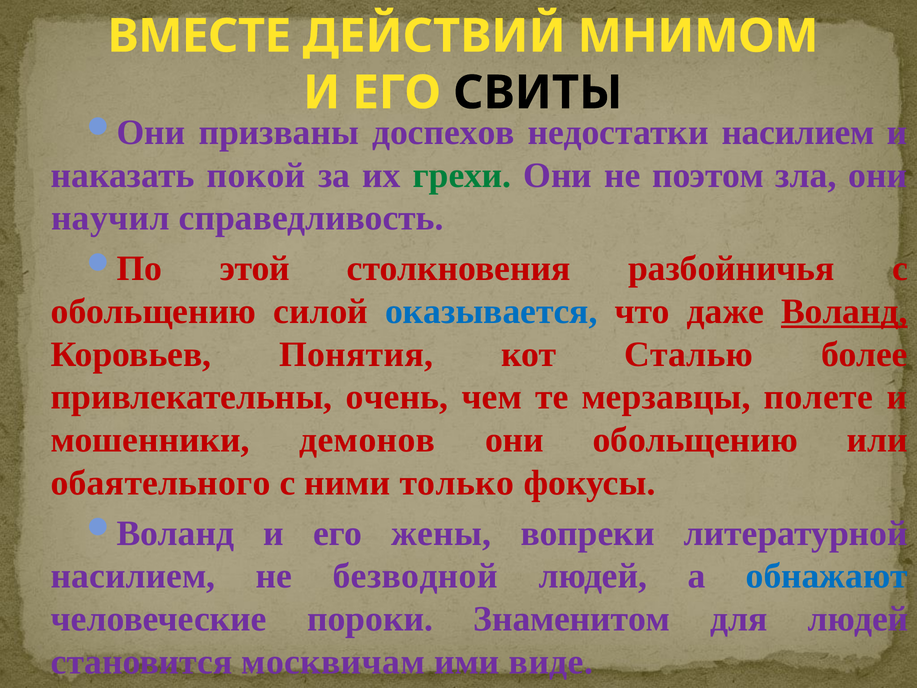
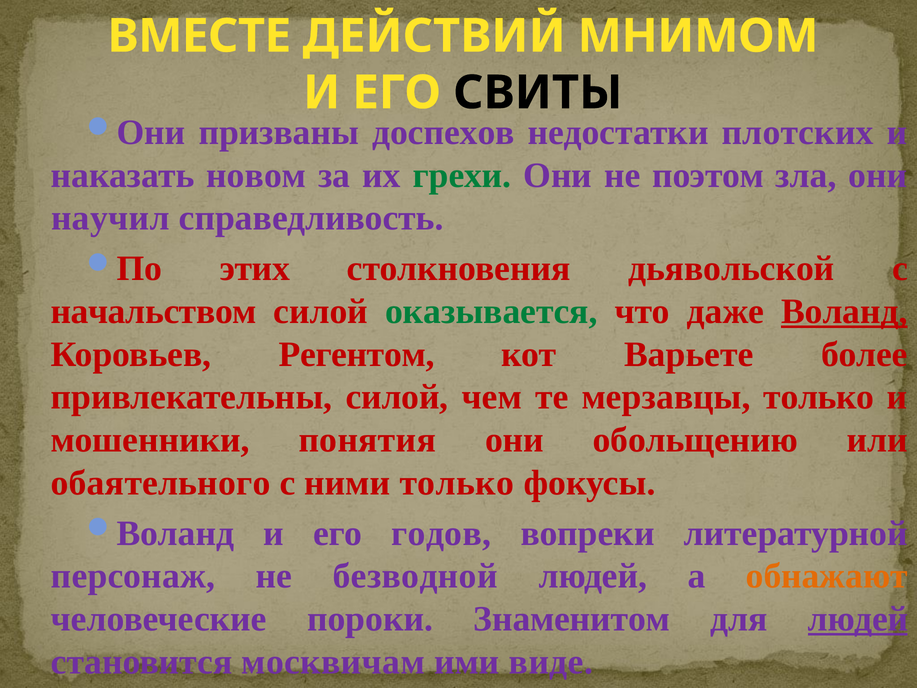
недостатки насилием: насилием -> плотских (798, 132)
покой: покой -> новом (256, 175)
этой: этой -> этих (255, 269)
разбойничья: разбойничья -> дьявольской (731, 269)
обольщению: обольщению -> начальством (154, 311)
оказывается colour: blue -> green (491, 311)
Понятия: Понятия -> Регентом (357, 354)
Сталью: Сталью -> Варьете (689, 354)
привлекательны очень: очень -> силой (397, 397)
мерзавцы полете: полете -> только (819, 397)
демонов: демонов -> понятия (367, 440)
жены: жены -> годов (441, 533)
насилием: насилием -> персонаж (133, 576)
обнажают colour: blue -> orange (827, 576)
людей underline: none -> present (858, 619)
